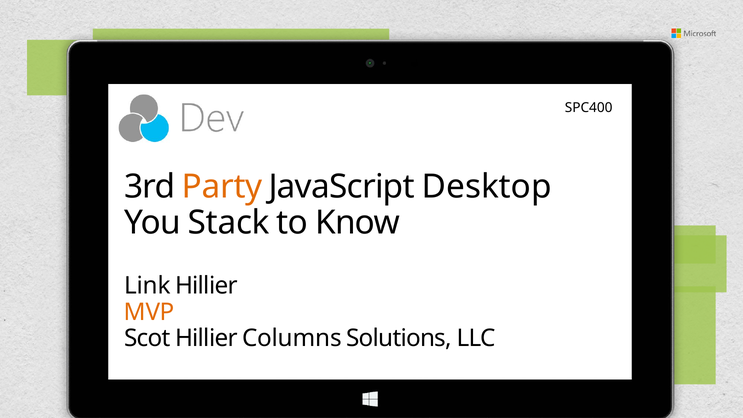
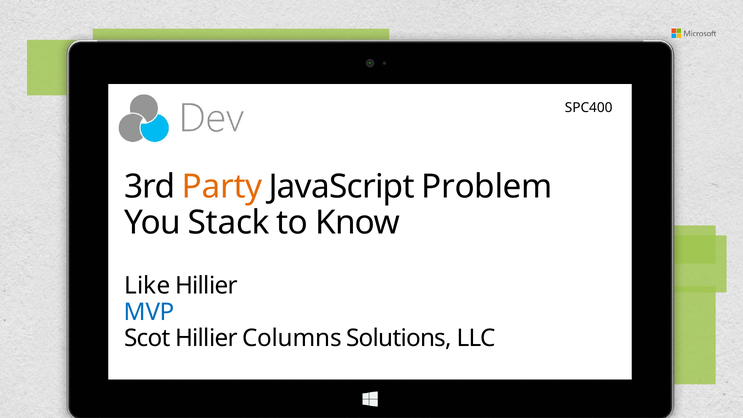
Desktop: Desktop -> Problem (487, 187)
Link: Link -> Like (147, 286)
MVP colour: orange -> blue (149, 312)
